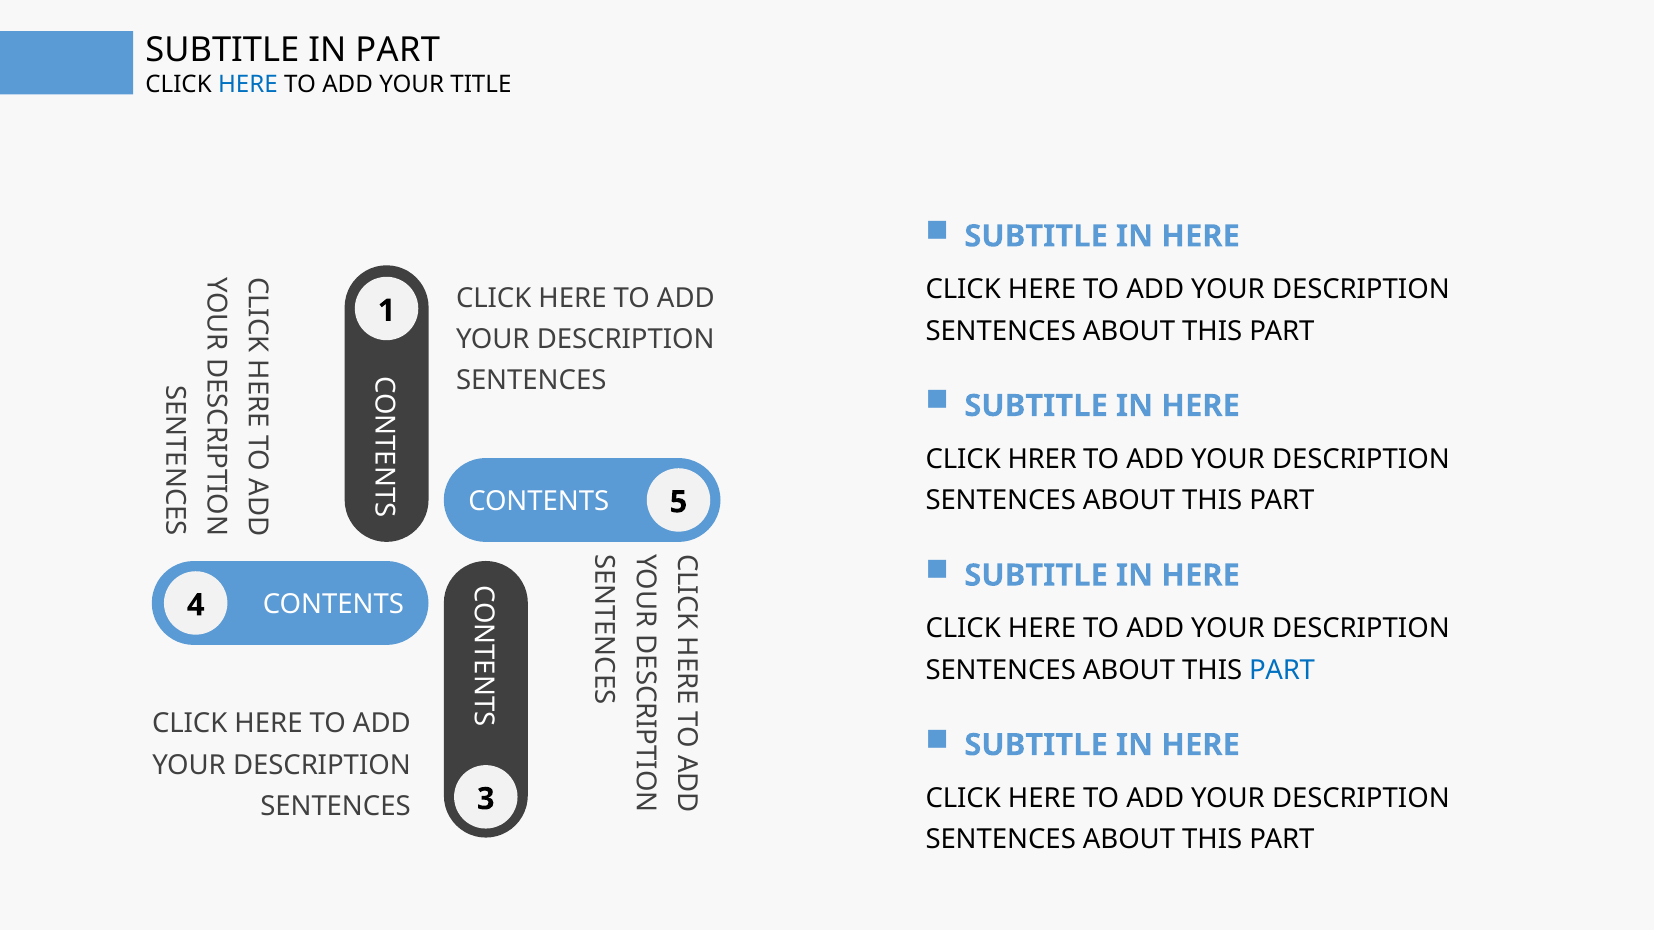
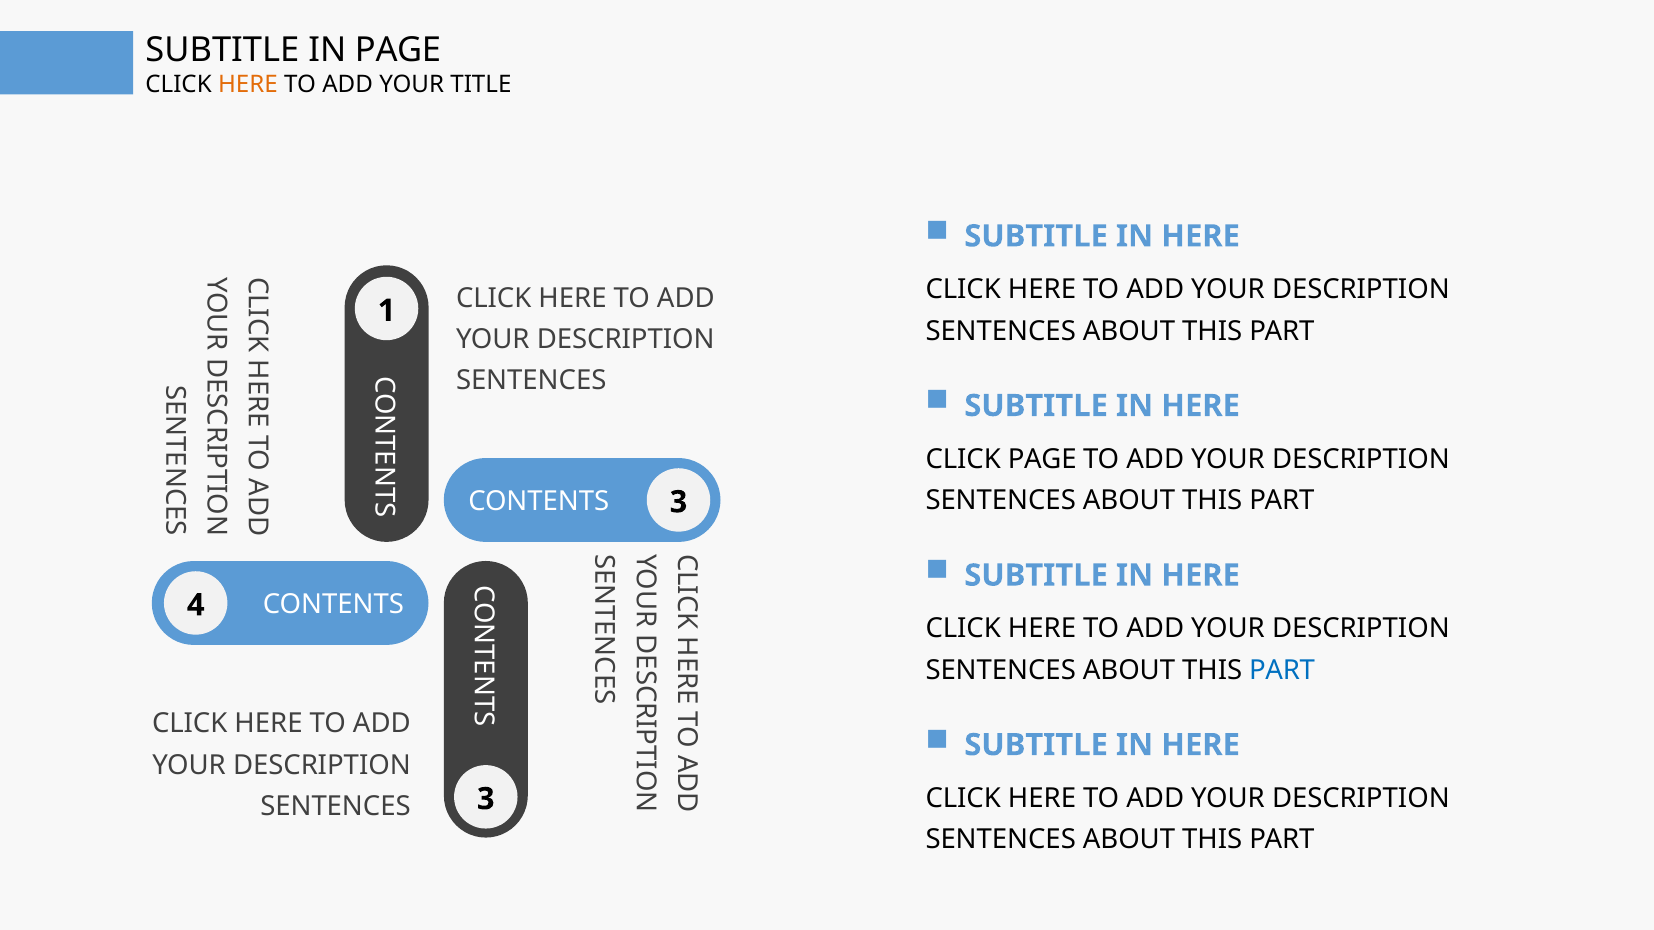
IN PART: PART -> PAGE (398, 50)
HERE colour: blue -> orange (248, 85)
CLICK HRER: HRER -> PAGE (1042, 459)
CONTENTS 5: 5 -> 3 (679, 502)
